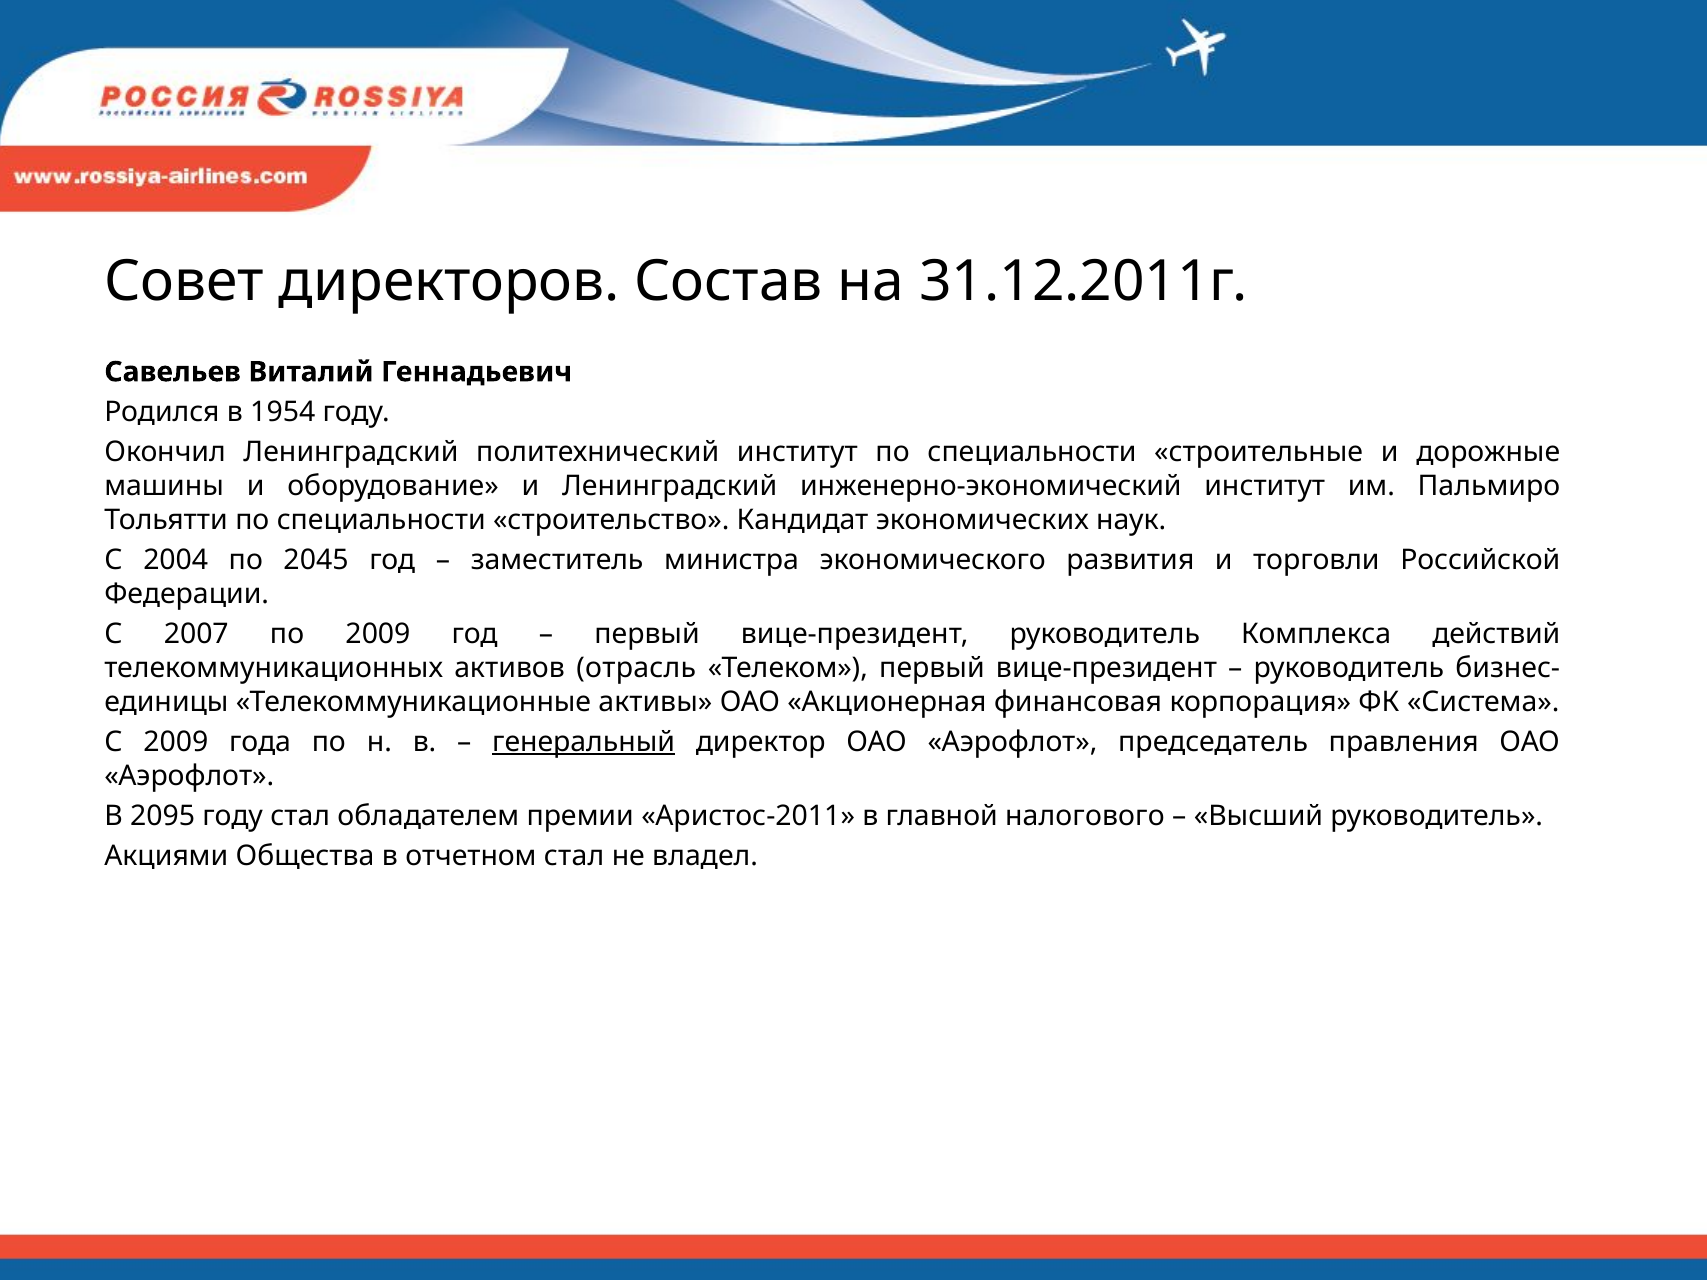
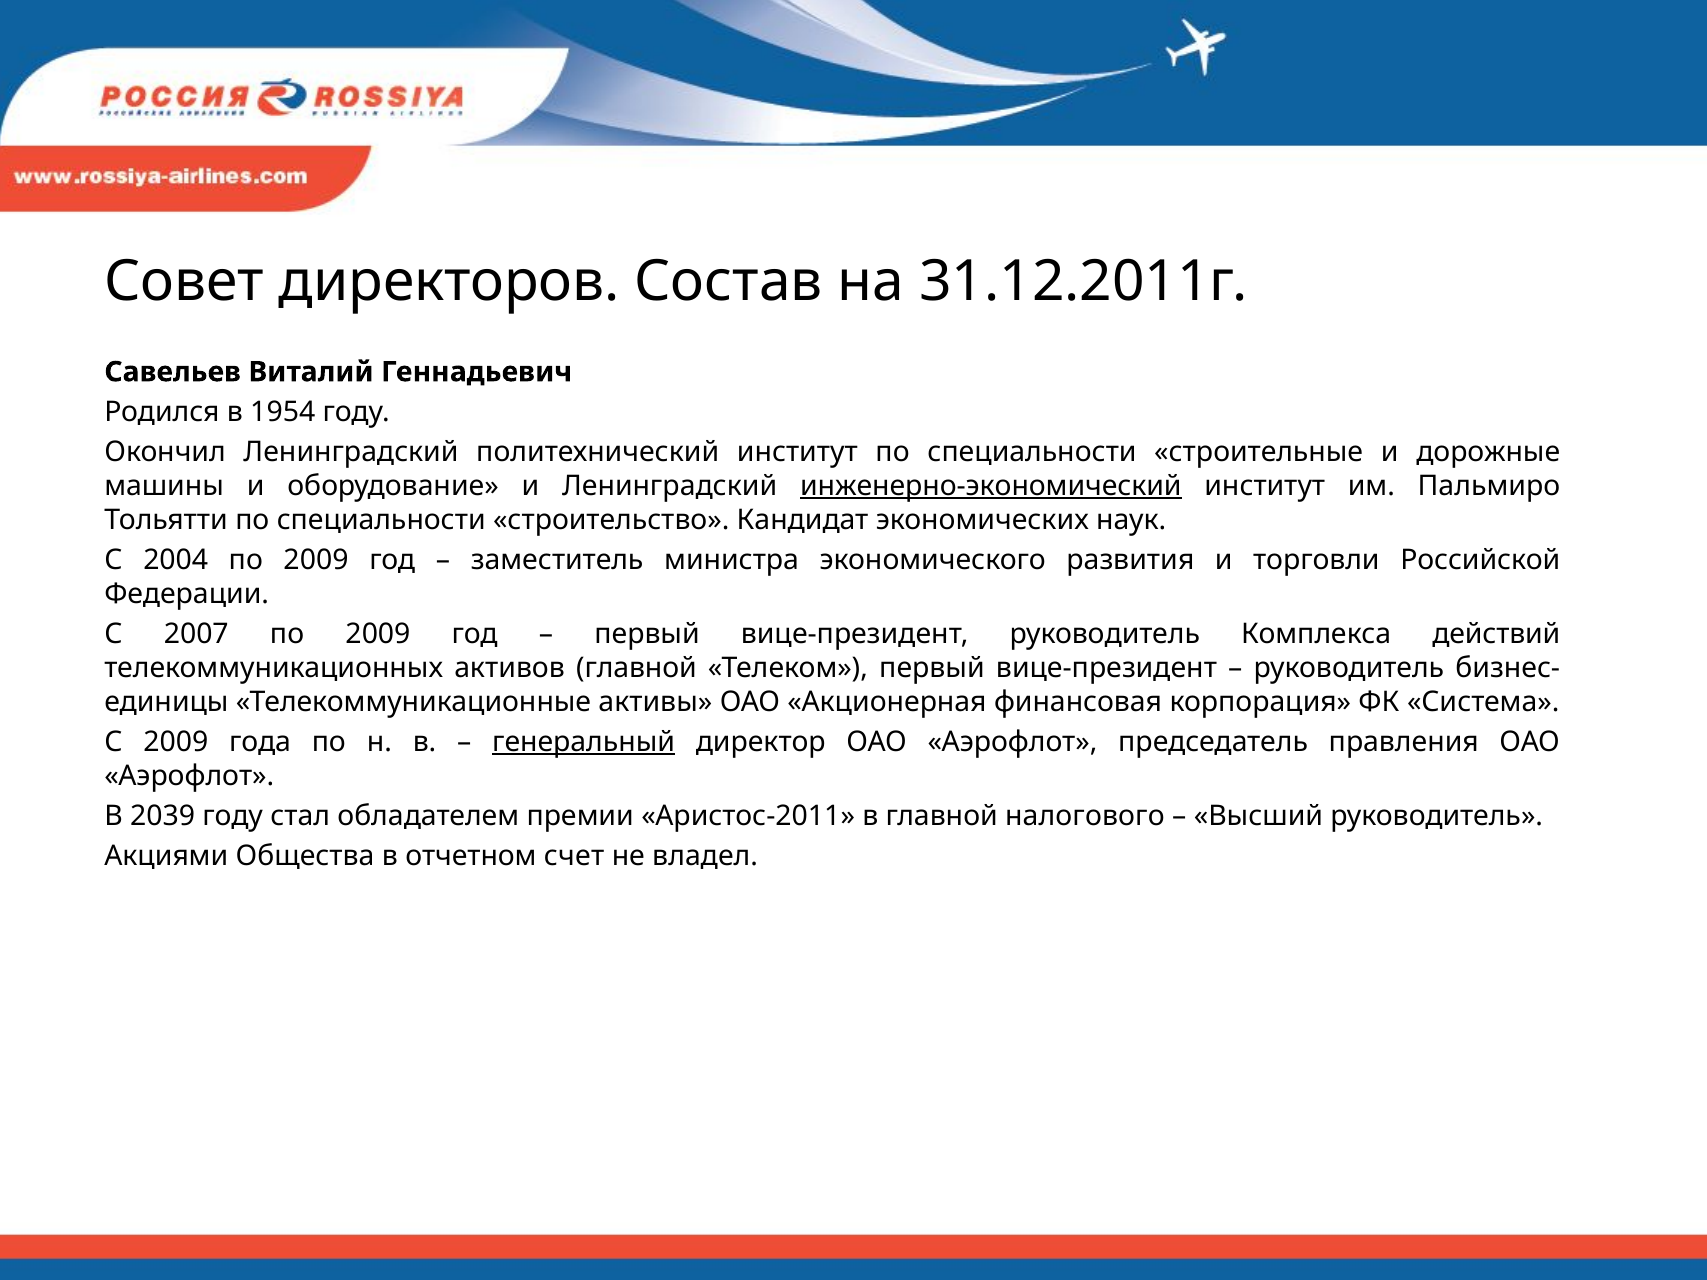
инженерно-экономический underline: none -> present (991, 486)
2004 по 2045: 2045 -> 2009 (316, 560)
активов отрасль: отрасль -> главной (636, 668)
2095: 2095 -> 2039 (163, 816)
отчетном стал: стал -> счет (574, 856)
